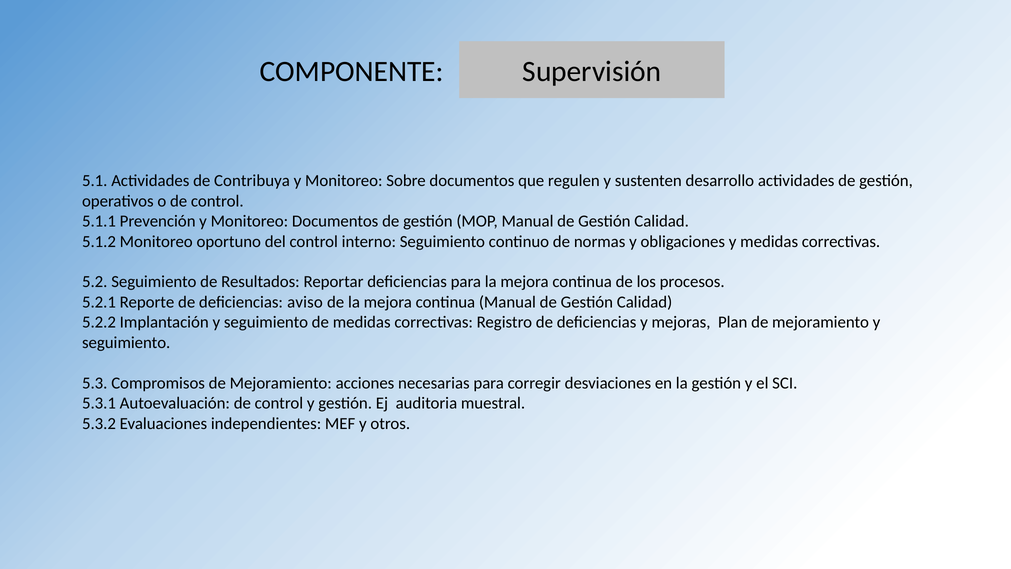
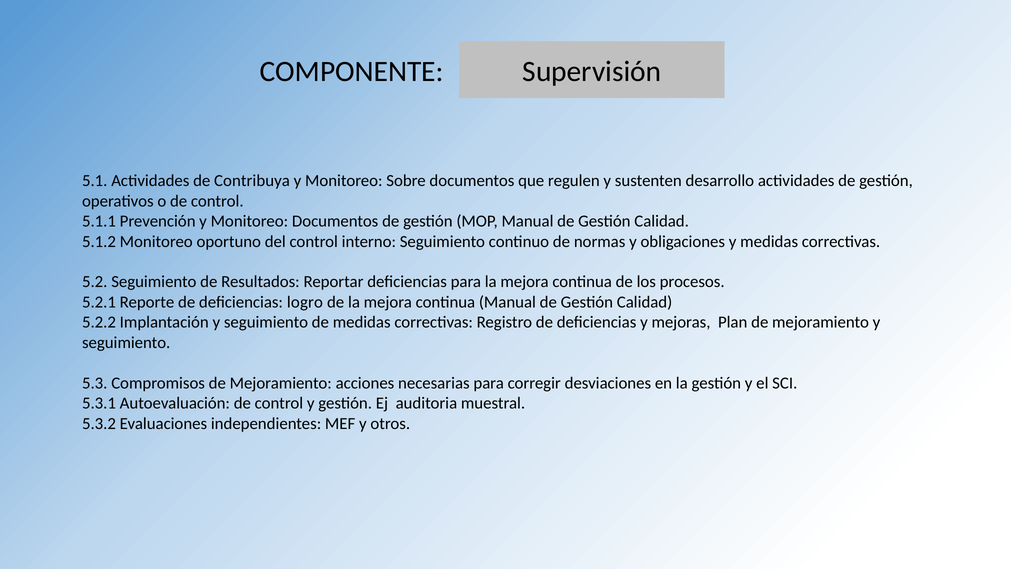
aviso: aviso -> logro (305, 302)
